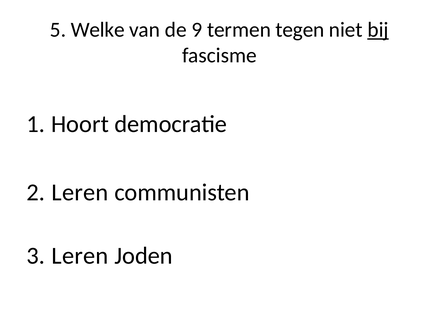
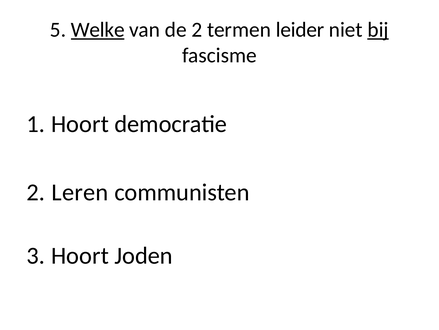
Welke underline: none -> present (98, 30)
de 9: 9 -> 2 (197, 30)
tegen: tegen -> leider (300, 30)
3 Leren: Leren -> Hoort (80, 255)
